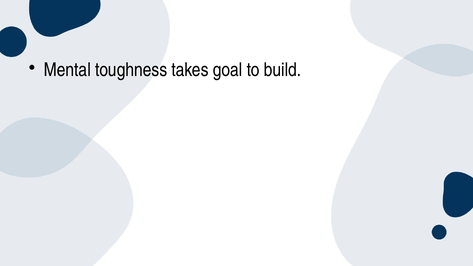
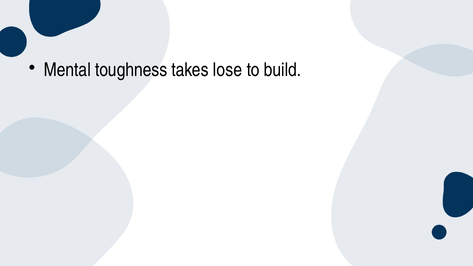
goal: goal -> lose (228, 70)
